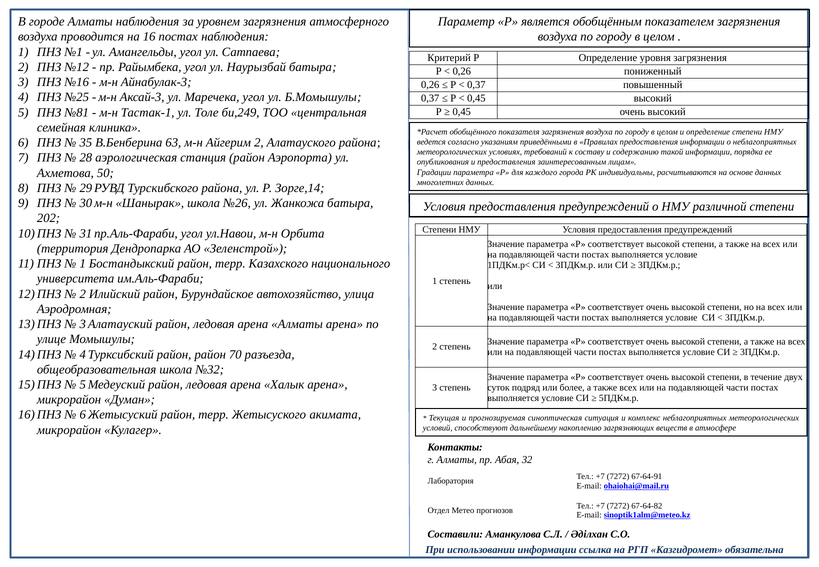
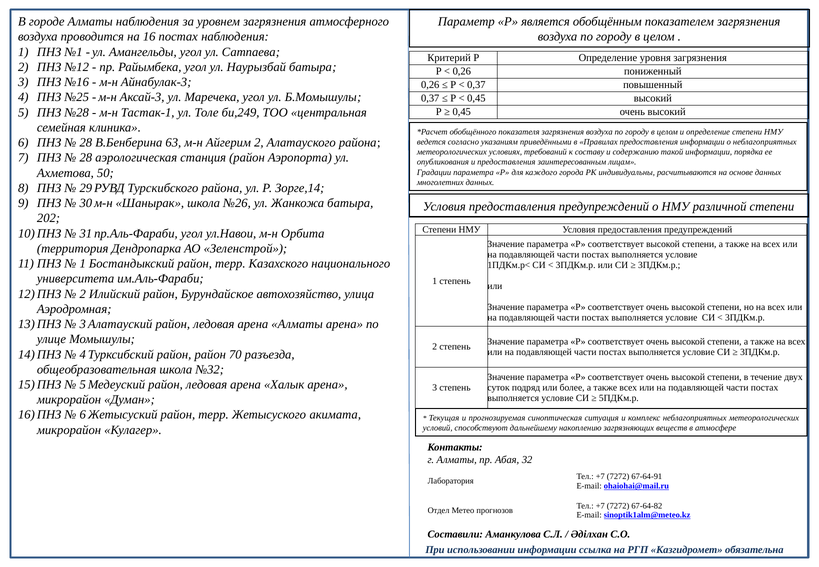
№81: №81 -> №28 (77, 112)
35: 35 -> 28 (86, 143)
